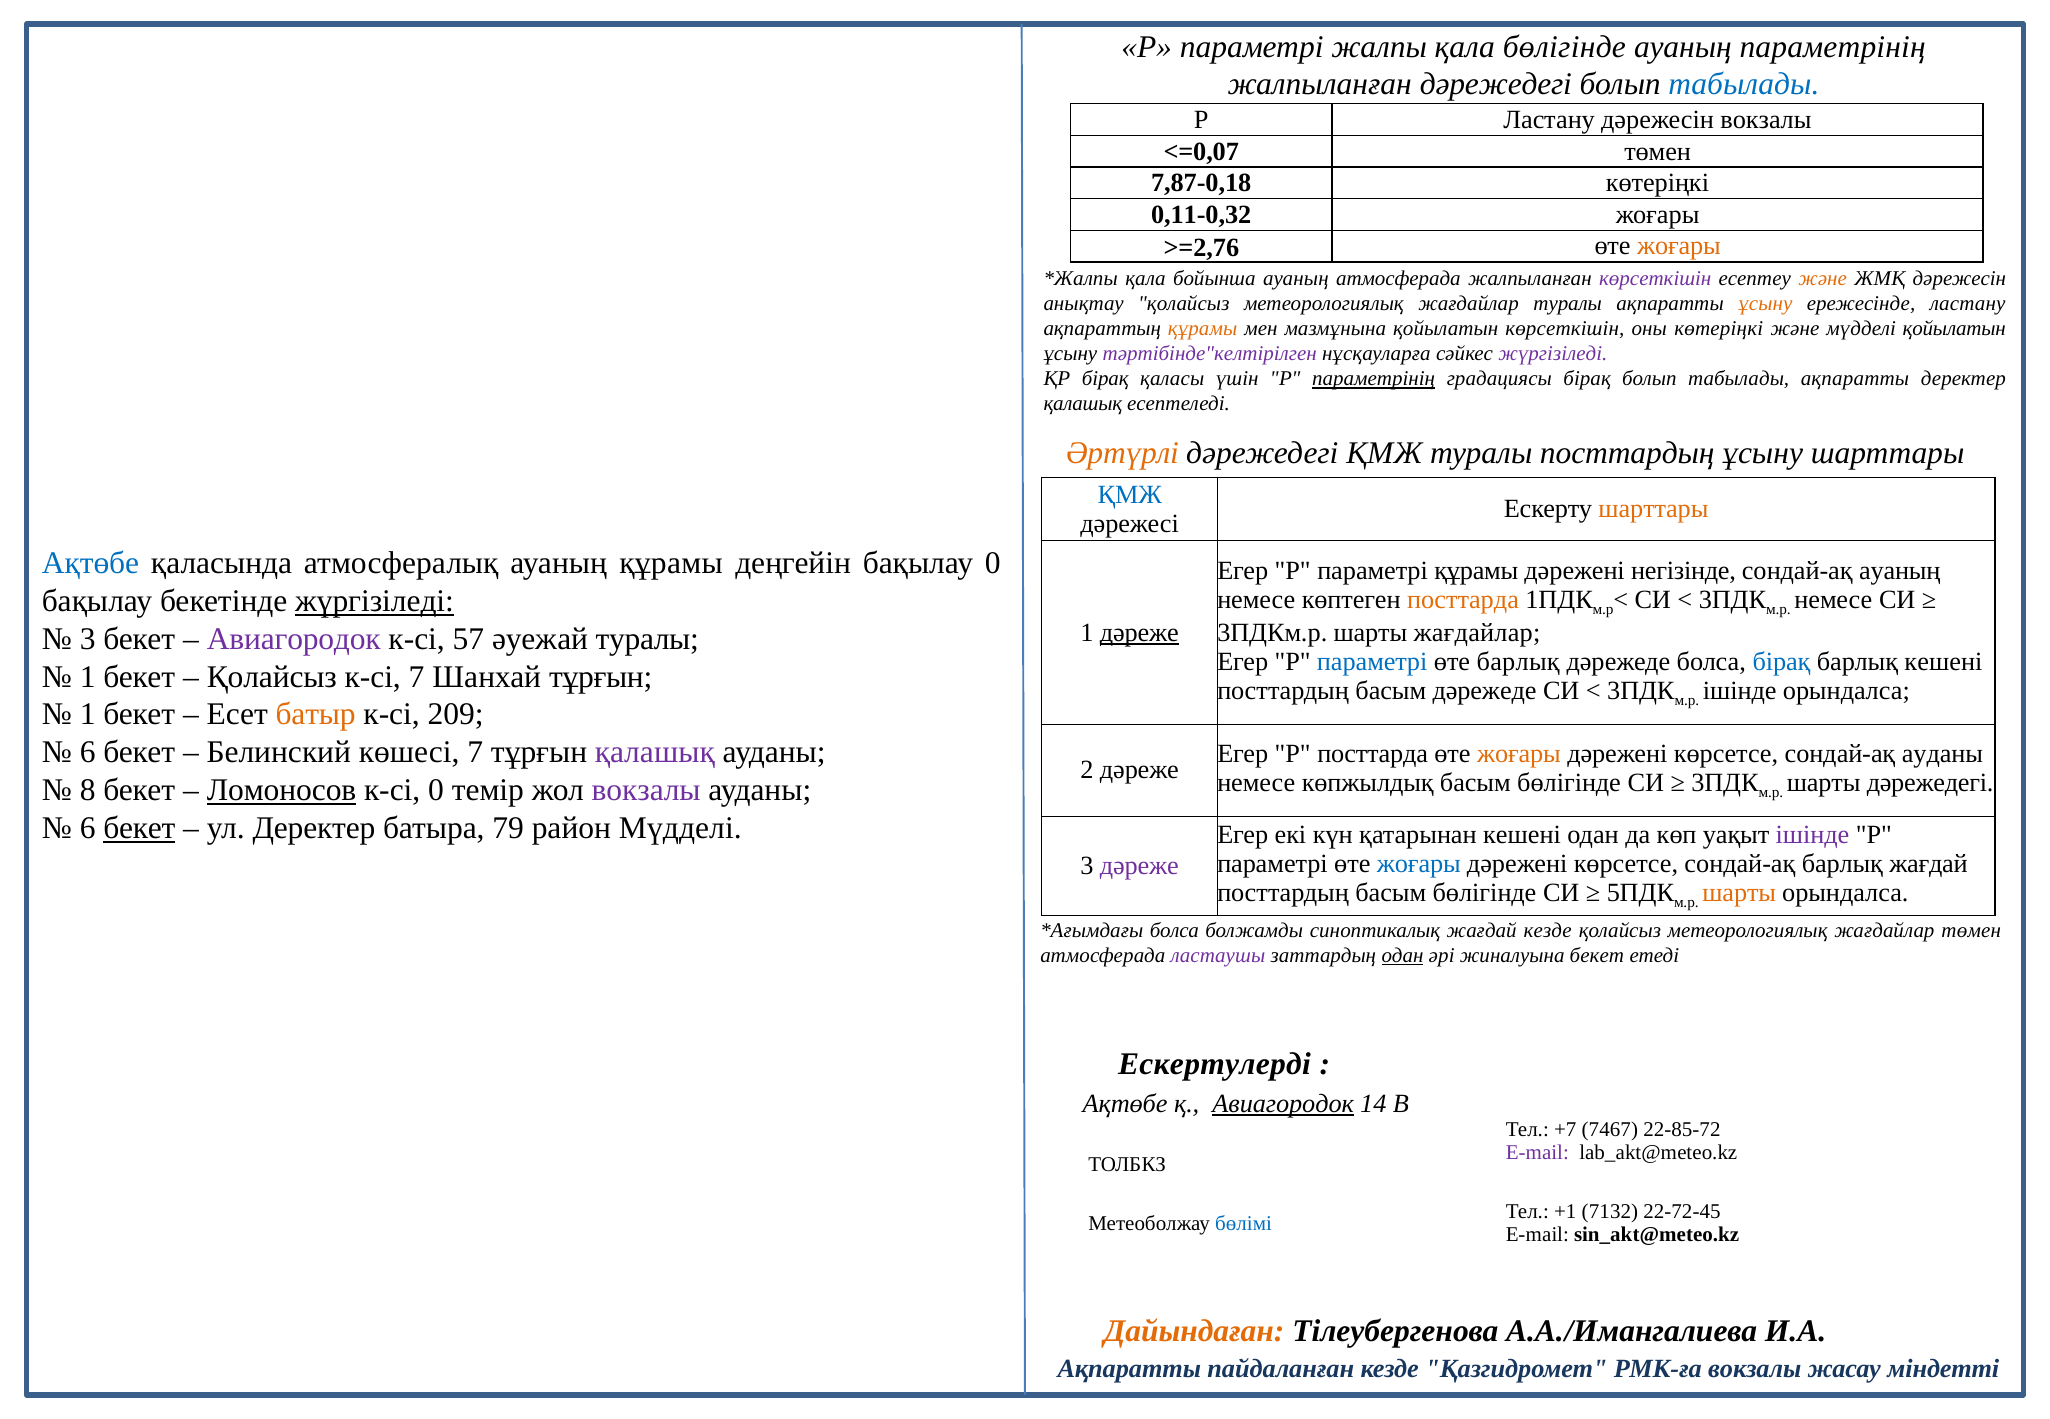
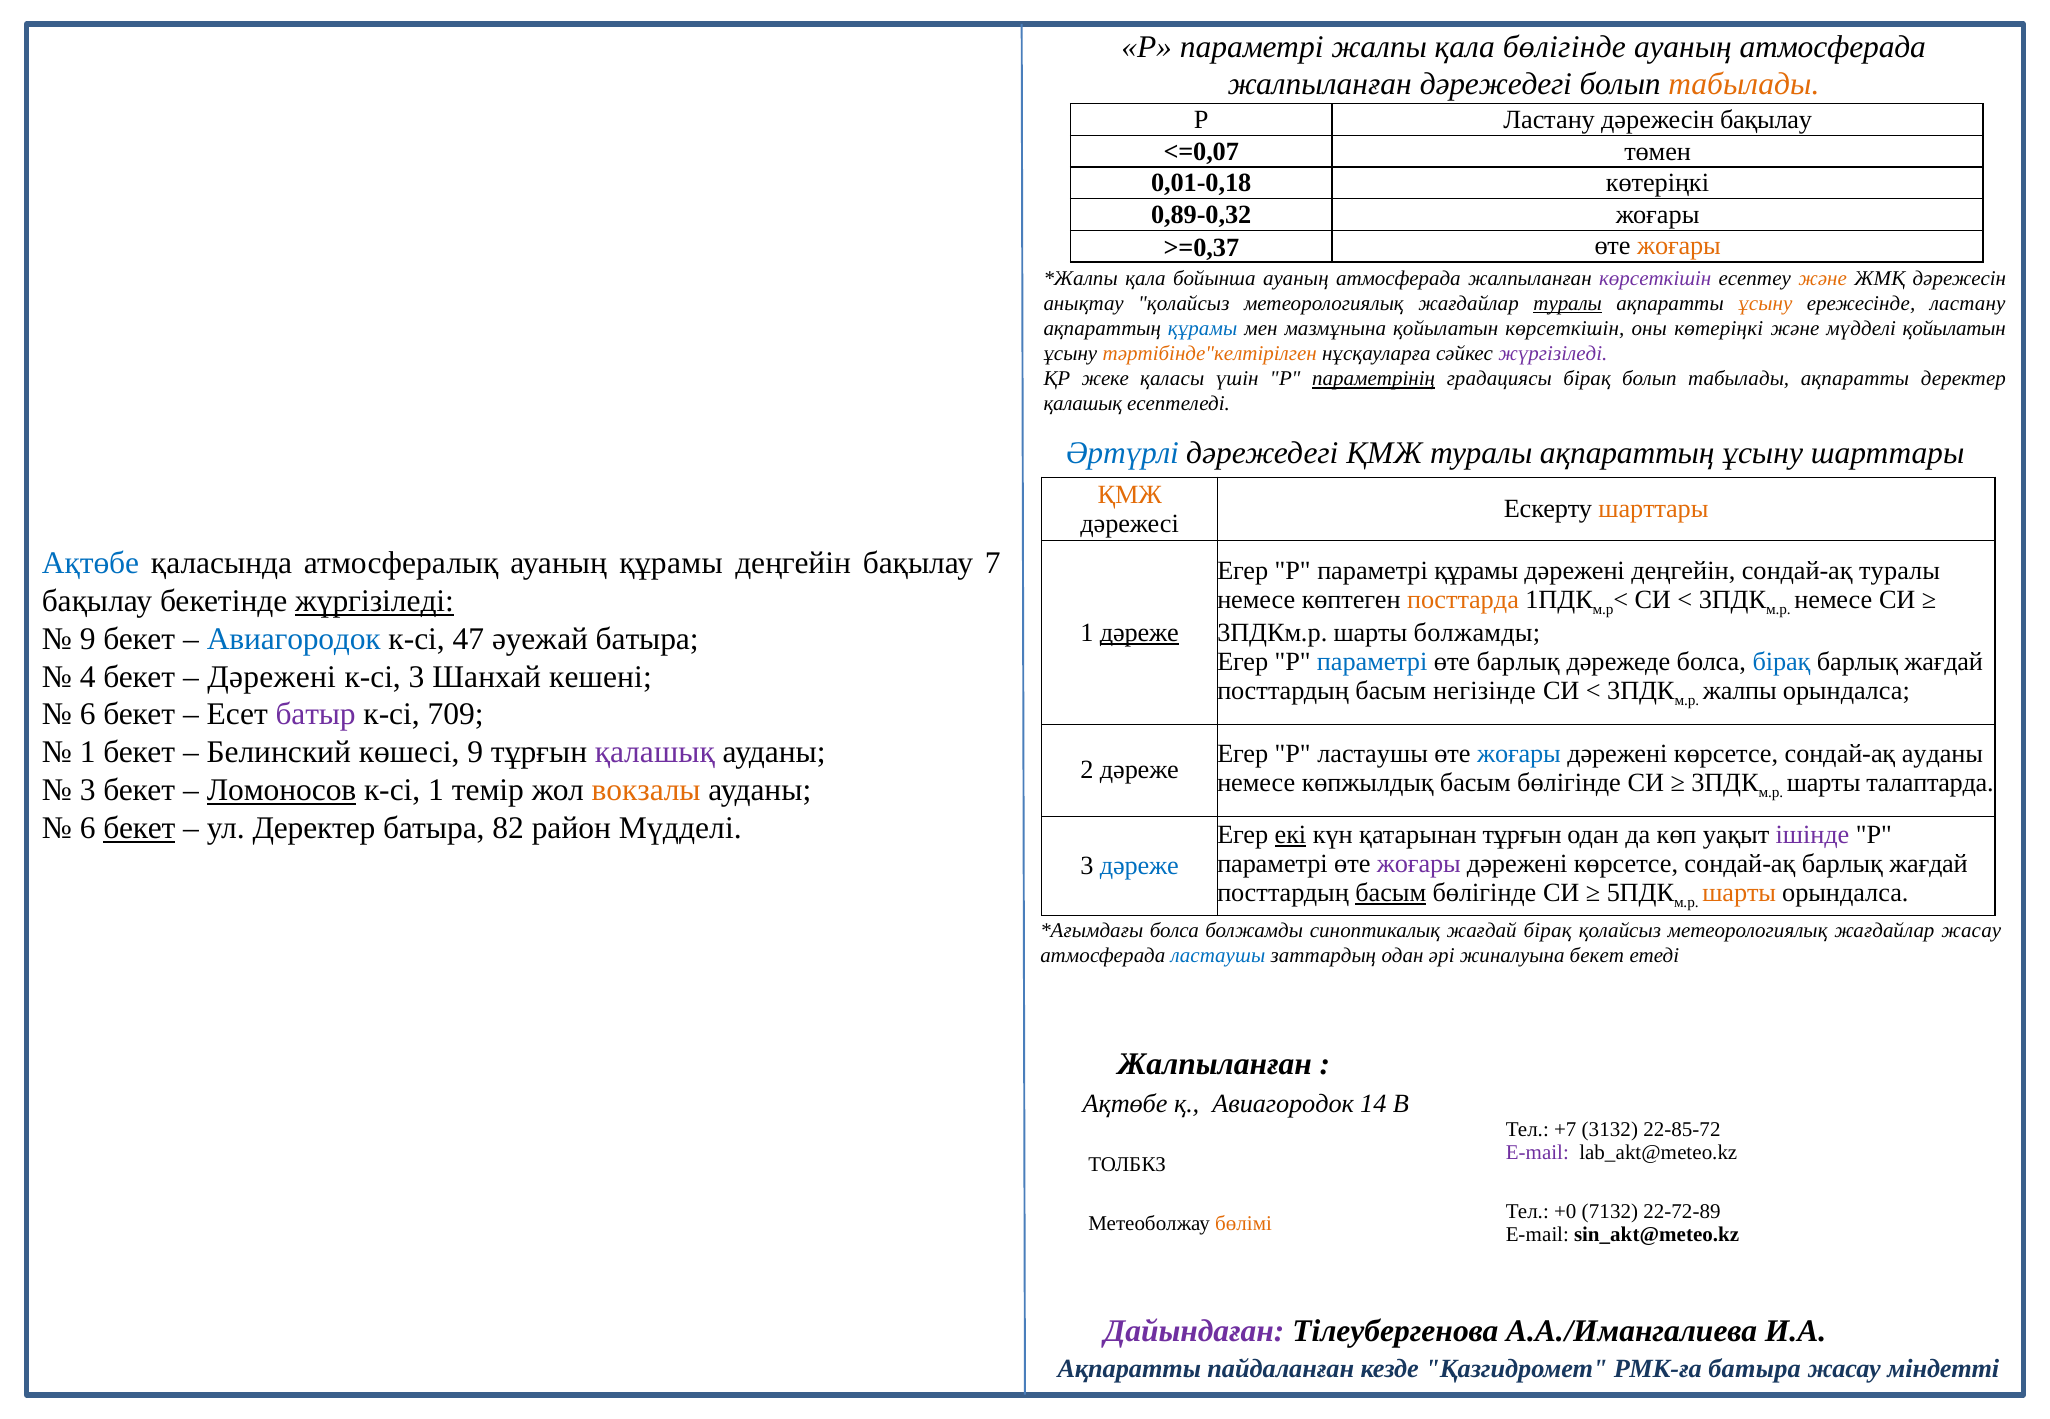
параметрінің: параметрінің -> атмосферада (1833, 47)
табылады colour: blue -> orange (1744, 85)
дәрежесін вокзалы: вокзалы -> бақылау (1766, 120)
7,87-0,18: 7,87-0,18 -> 0,01-0,18 (1201, 183)
0,11-0,32: 0,11-0,32 -> 0,89-0,32 (1201, 215)
>=2,76: >=2,76 -> >=0,37 (1201, 248)
туралы underline: none -> present (1568, 303)
құрамы colour: orange -> blue (1203, 329)
тәртібінде"келтірілген colour: purple -> orange (1210, 354)
ҚР бірақ: бірақ -> жеке (1105, 379)
Әртүрлі colour: orange -> blue (1122, 453)
туралы посттардың: посттардың -> ақпараттың (1627, 453)
ҚМЖ colour: blue -> orange (1130, 495)
бақылау 0: 0 -> 7 (993, 563)
дәрежені негізінде: негізінде -> деңгейін (1683, 570)
сондай-ақ ауаның: ауаның -> туралы (1900, 570)
шарты жағдайлар: жағдайлар -> болжамды (1477, 633)
3: 3 -> 9 (88, 639)
Авиагородок colour: purple -> blue (294, 639)
57: 57 -> 47 (468, 639)
әуежай туралы: туралы -> батыра (647, 639)
кешені: кешені -> жағдай (1944, 662)
1: 1 -> 4 (88, 677)
Қолайсыз: Қолайсыз -> Дәрежені (272, 677)
к-сі 7: 7 -> 3 (417, 677)
Шанхай тұрғын: тұрғын -> кешені (600, 677)
басым дәрежеде: дәрежеде -> негізінде (1484, 691)
ішінде: ішінде -> жалпы (1740, 691)
1: 1 -> 6 (88, 715)
батыр colour: orange -> purple (316, 715)
209: 209 -> 709 (456, 715)
6: 6 -> 1 (88, 753)
көшесі 7: 7 -> 9 (475, 753)
Р посттарда: посттарда -> ластаушы (1373, 754)
жоғары colour: orange -> blue (1519, 754)
шарты дәрежедегі: дәрежедегі -> талаптарда (1930, 783)
8: 8 -> 3 (88, 790)
к-сі 0: 0 -> 1 (436, 790)
вокзалы colour: purple -> orange (646, 790)
79: 79 -> 82 (508, 828)
екі underline: none -> present (1290, 835)
қатарынан кешені: кешені -> тұрғын (1522, 835)
жоғары colour: blue -> purple (1419, 864)
дәреже colour: purple -> blue (1139, 866)
басым underline: none -> present (1391, 893)
жағдай кезде: кезде -> бірақ (1548, 931)
жағдайлар төмен: төмен -> жасау (1971, 931)
ластаушы colour: purple -> blue (1218, 956)
одан underline: present -> none (1402, 956)
Ескертулерді: Ескертулерді -> Жалпыланған (1215, 1064)
Авиагородок underline: present -> none (1283, 1104)
7467: 7467 -> 3132 (1610, 1130)
+1: +1 -> +0 (1565, 1212)
22-72-45: 22-72-45 -> 22-72-89 (1682, 1212)
бөлімі colour: blue -> orange (1244, 1223)
Дайындаған colour: orange -> purple (1194, 1331)
РМК-ға вокзалы: вокзалы -> батыра (1755, 1369)
